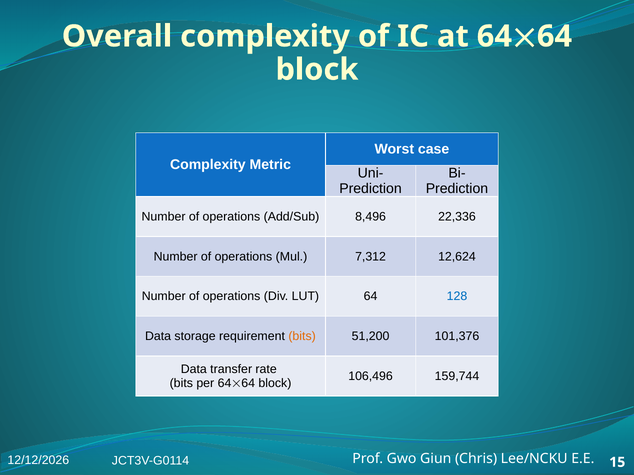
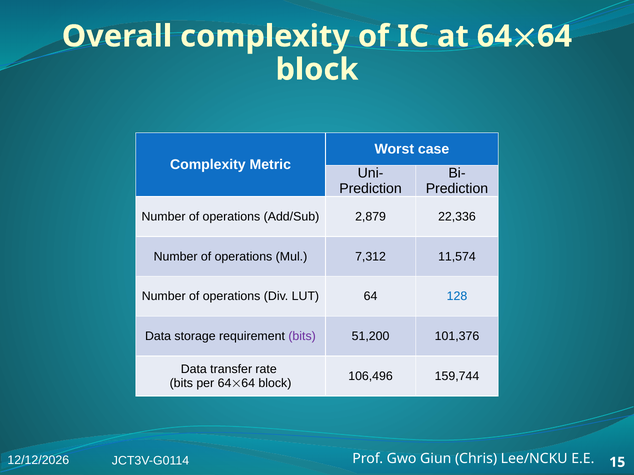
8,496: 8,496 -> 2,879 (371, 217)
12,624: 12,624 -> 11,574 (457, 257)
bits colour: orange -> purple (302, 337)
